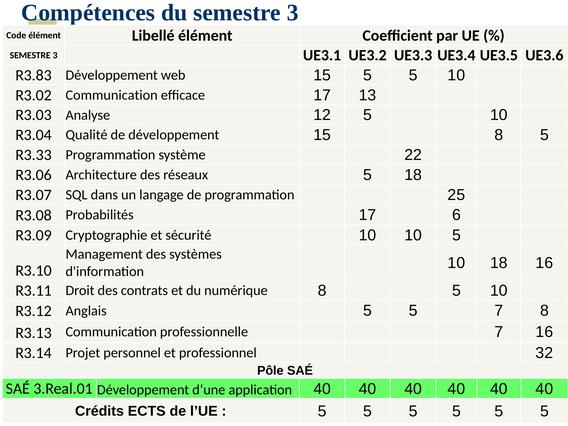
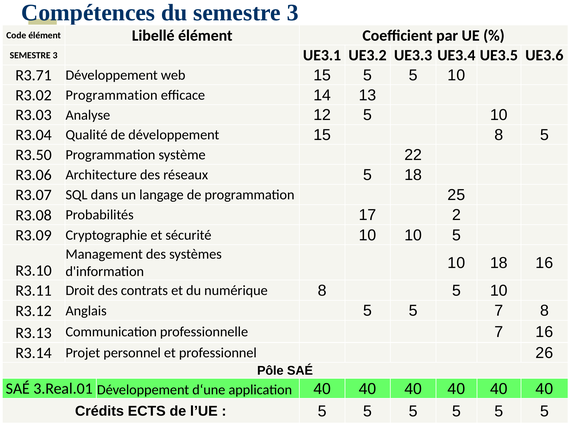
R3.83: R3.83 -> R3.71 (34, 75)
R3.02 Communication: Communication -> Programmation (112, 95)
efficace 17: 17 -> 14 (322, 95)
R3.33: R3.33 -> R3.50 (34, 155)
6: 6 -> 2 (456, 215)
32: 32 -> 26 (544, 353)
